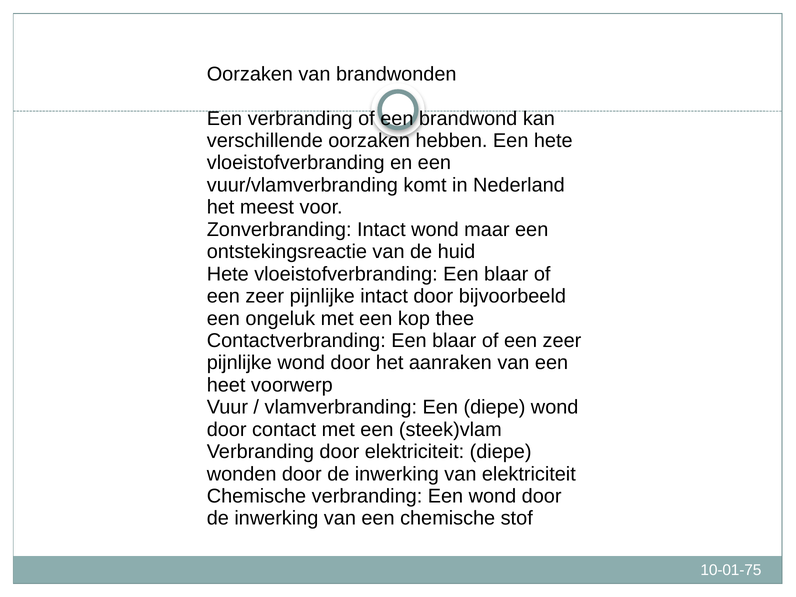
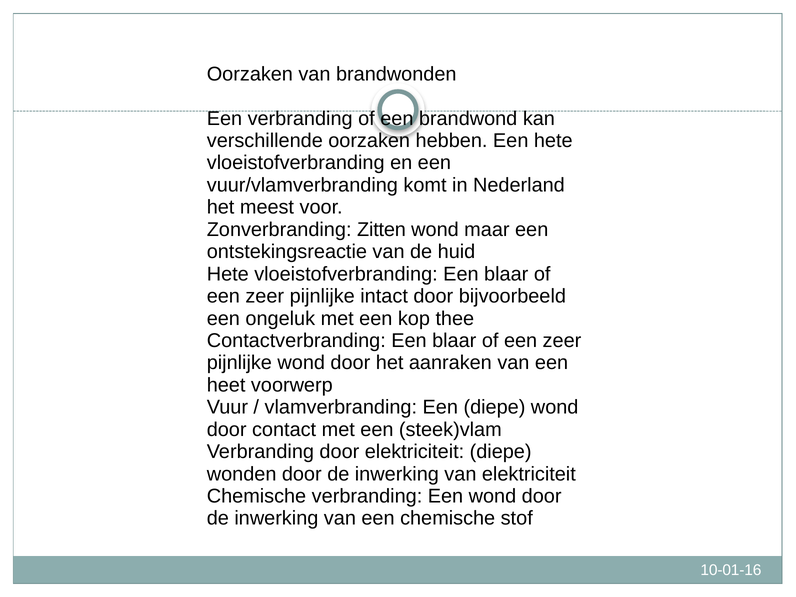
Zonverbranding Intact: Intact -> Zitten (381, 230)
10-01-75: 10-01-75 -> 10-01-16 (731, 570)
